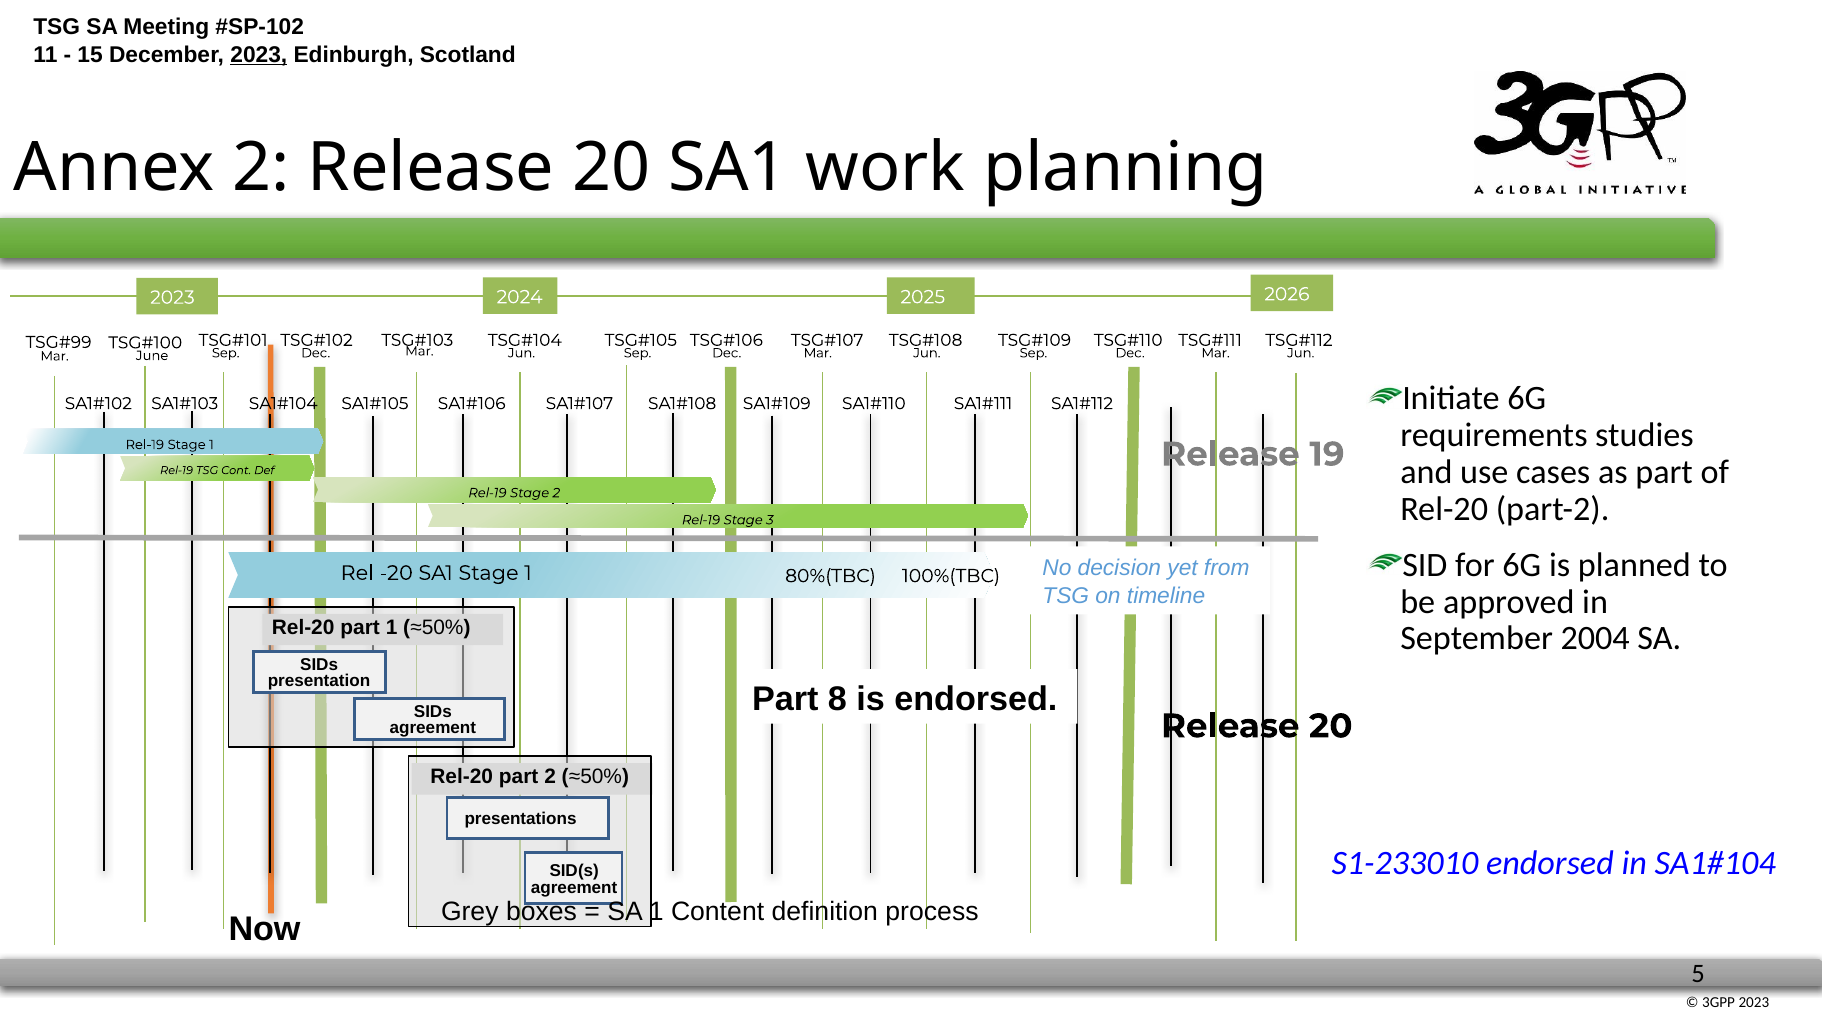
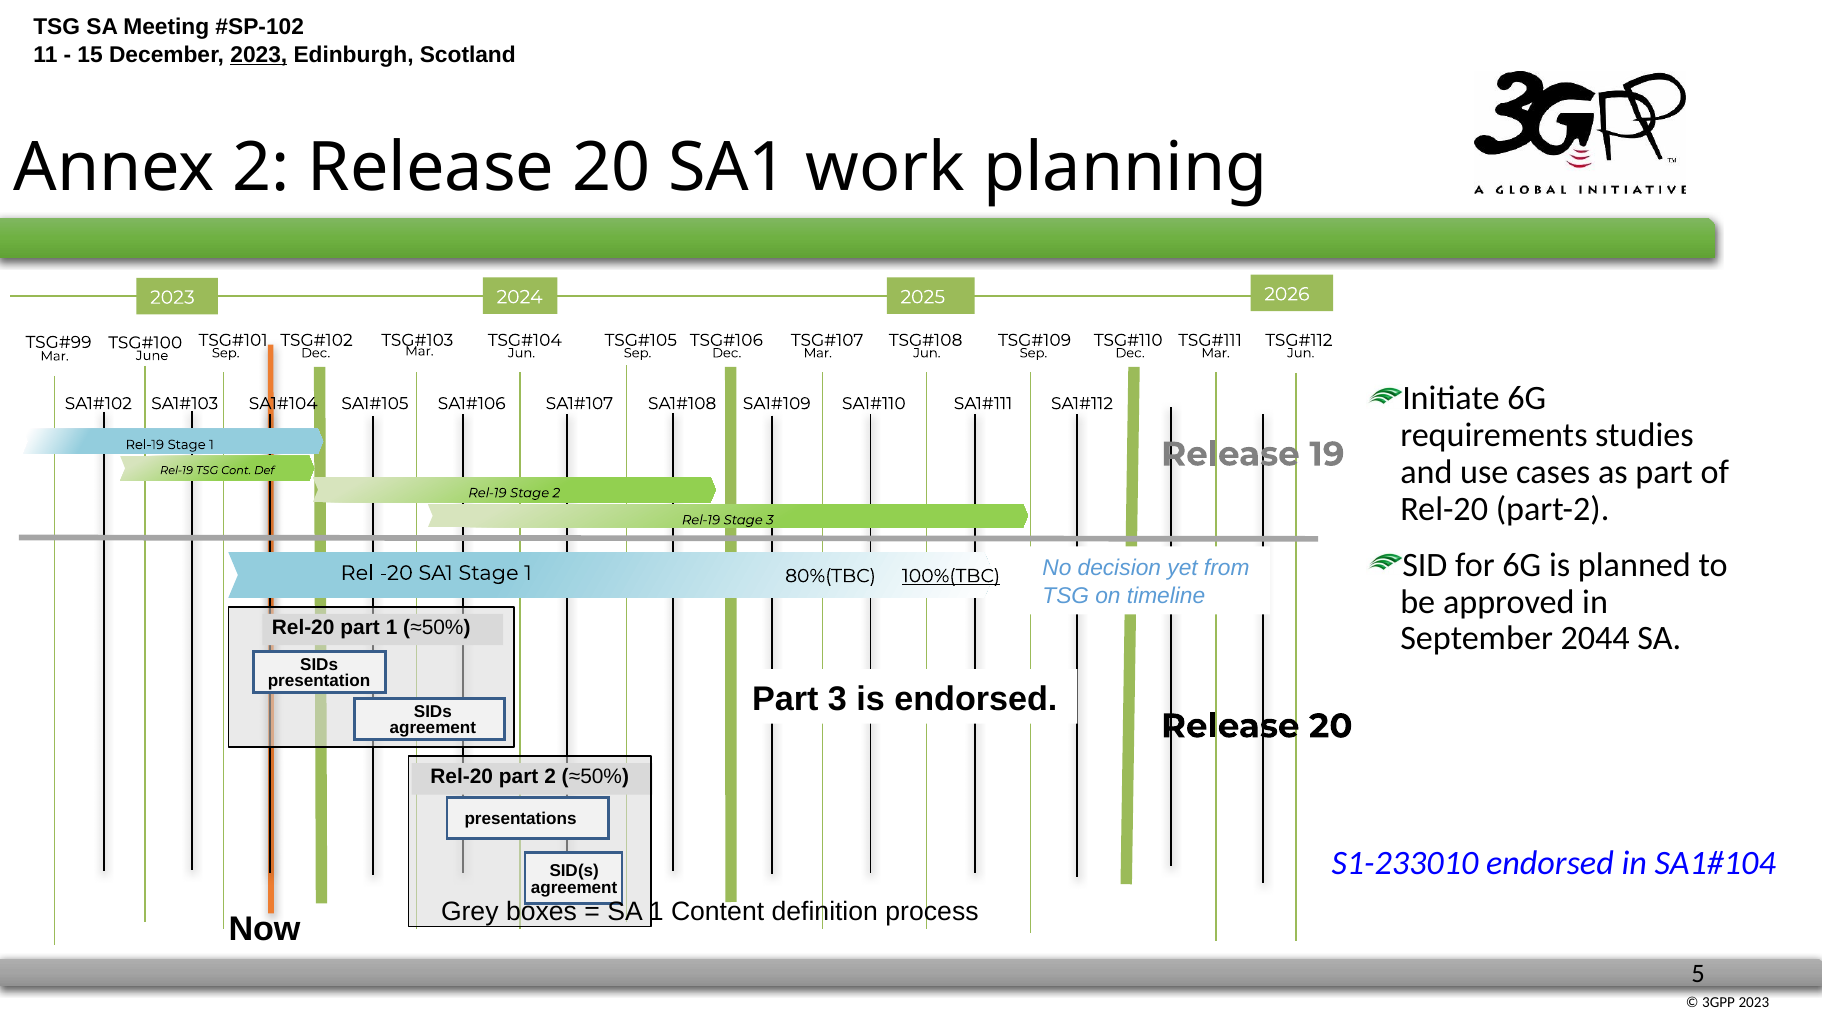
100%(TBC underline: none -> present (951, 576)
2004: 2004 -> 2044 (1595, 639)
Part 8: 8 -> 3 (837, 699)
